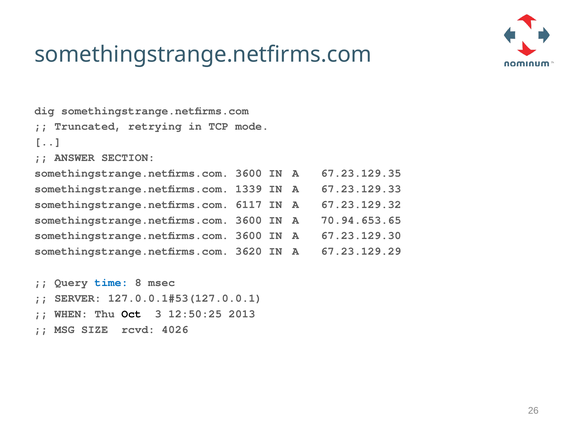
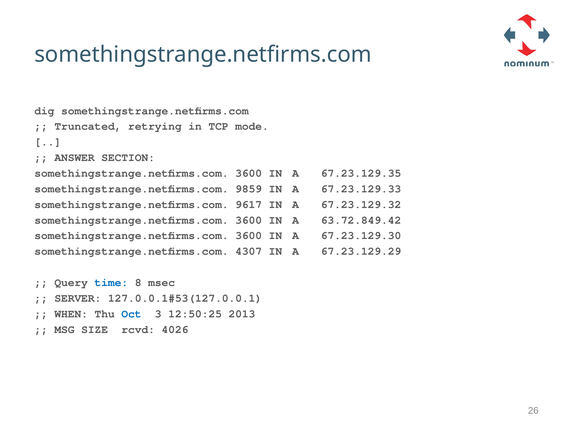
1339: 1339 -> 9859 (249, 189)
6117: 6117 -> 9617 (249, 204)
70.94.653.65: 70.94.653.65 -> 63.72.849.42 (361, 220)
3620: 3620 -> 4307 (249, 251)
Oct colour: black -> blue (131, 314)
